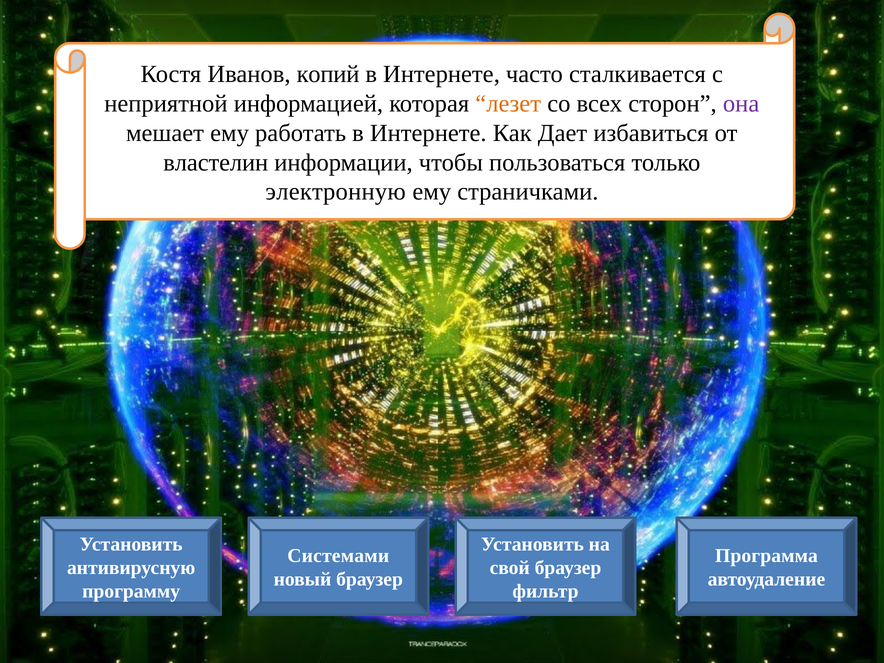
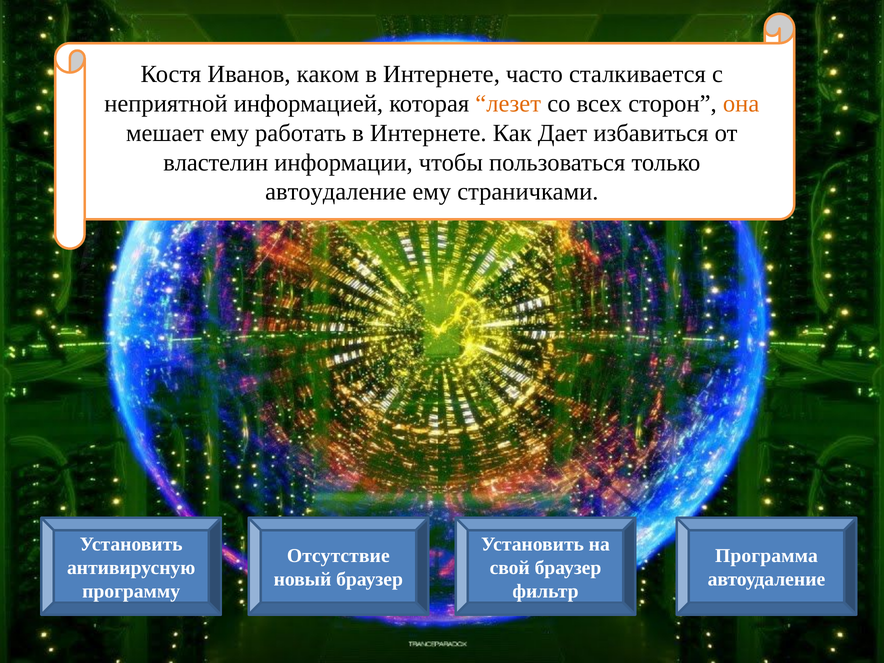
копий: копий -> каком (328, 74)
она colour: purple -> orange (741, 103)
электронную: электронную -> автоудаление (336, 192)
Системами: Системами -> Отсутствие (338, 556)
